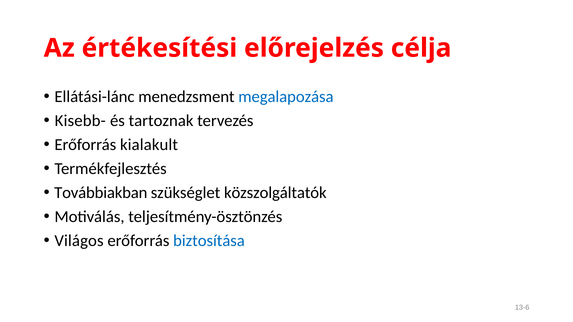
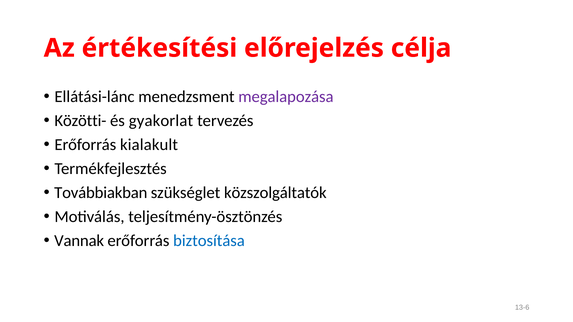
megalapozása colour: blue -> purple (286, 97)
Kisebb-: Kisebb- -> Közötti- (80, 121)
tartoznak: tartoznak -> gyakorlat (161, 121)
Világos: Világos -> Vannak (79, 241)
